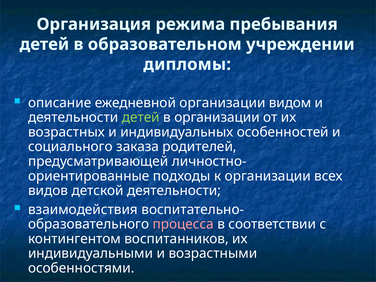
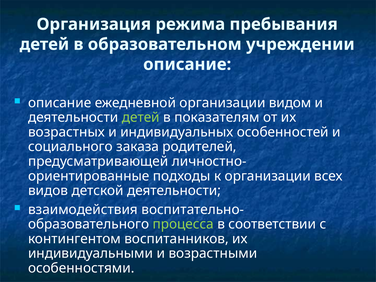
дипломы: дипломы -> описание (187, 64)
в организации: организации -> показателям (217, 117)
процесса colour: pink -> light green (183, 224)
